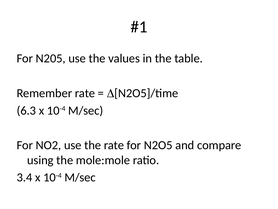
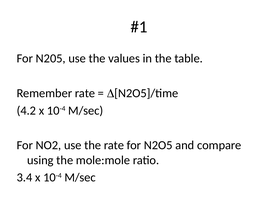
6.3: 6.3 -> 4.2 (26, 110)
